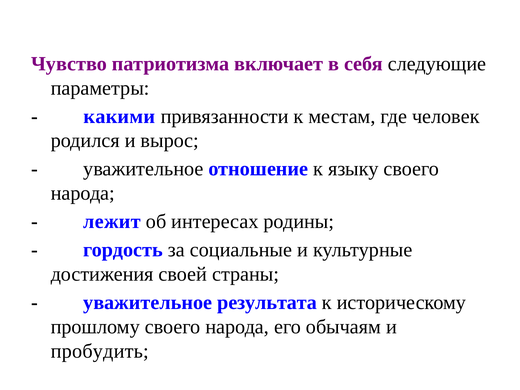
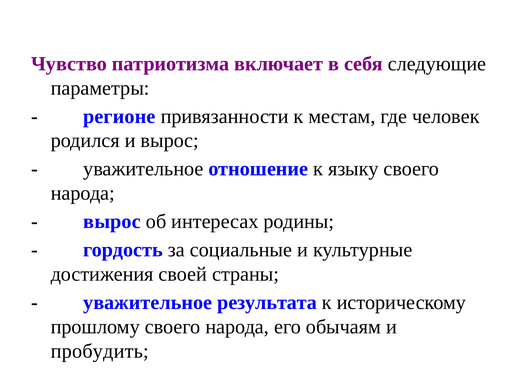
какими: какими -> регионе (119, 116)
лежит: лежит -> вырос (112, 222)
